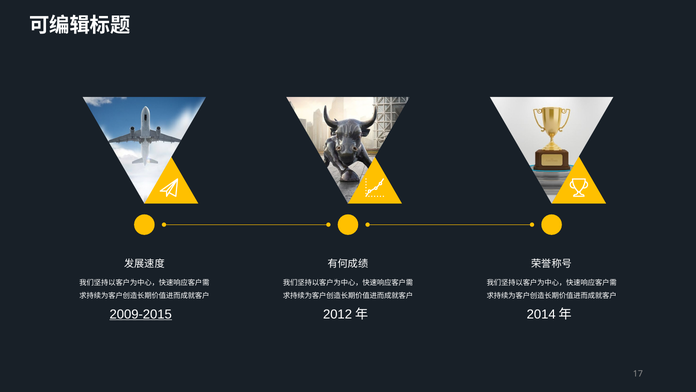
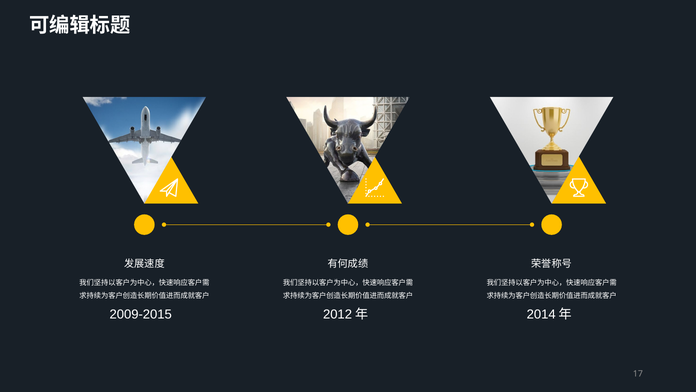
2009-2015 underline: present -> none (141, 314)
